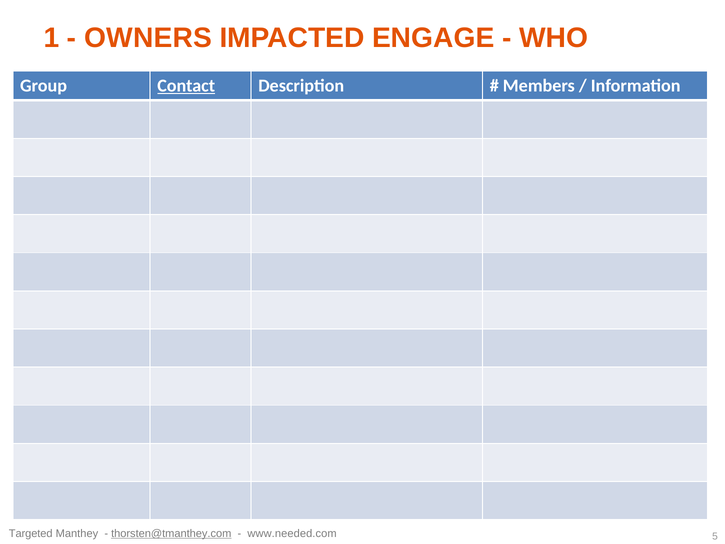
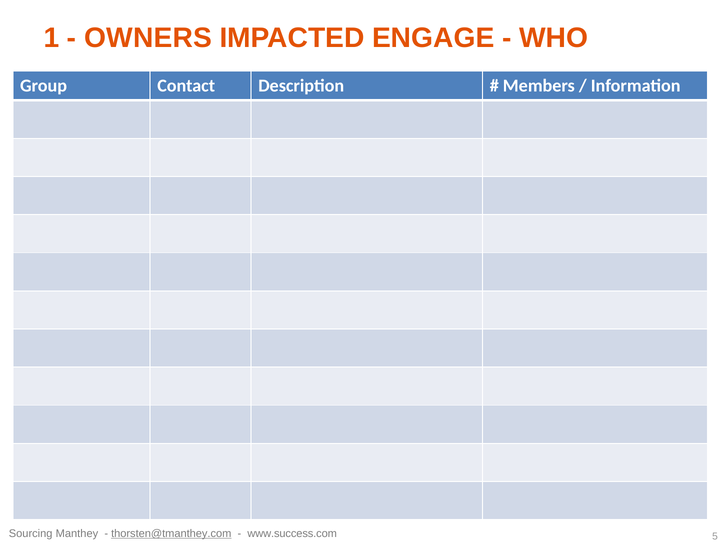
Contact underline: present -> none (186, 86)
Targeted: Targeted -> Sourcing (31, 533)
www.needed.com: www.needed.com -> www.success.com (292, 533)
